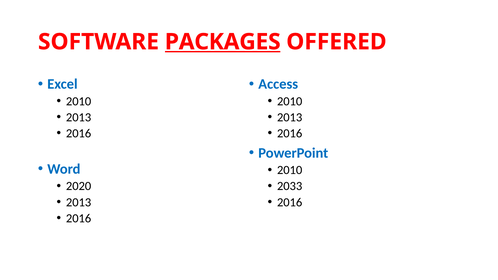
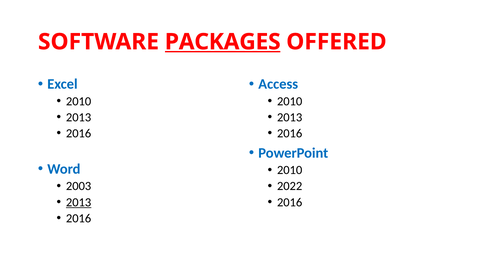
2020: 2020 -> 2003 (79, 186)
2033: 2033 -> 2022 (290, 186)
2013 underline: none -> present (79, 202)
